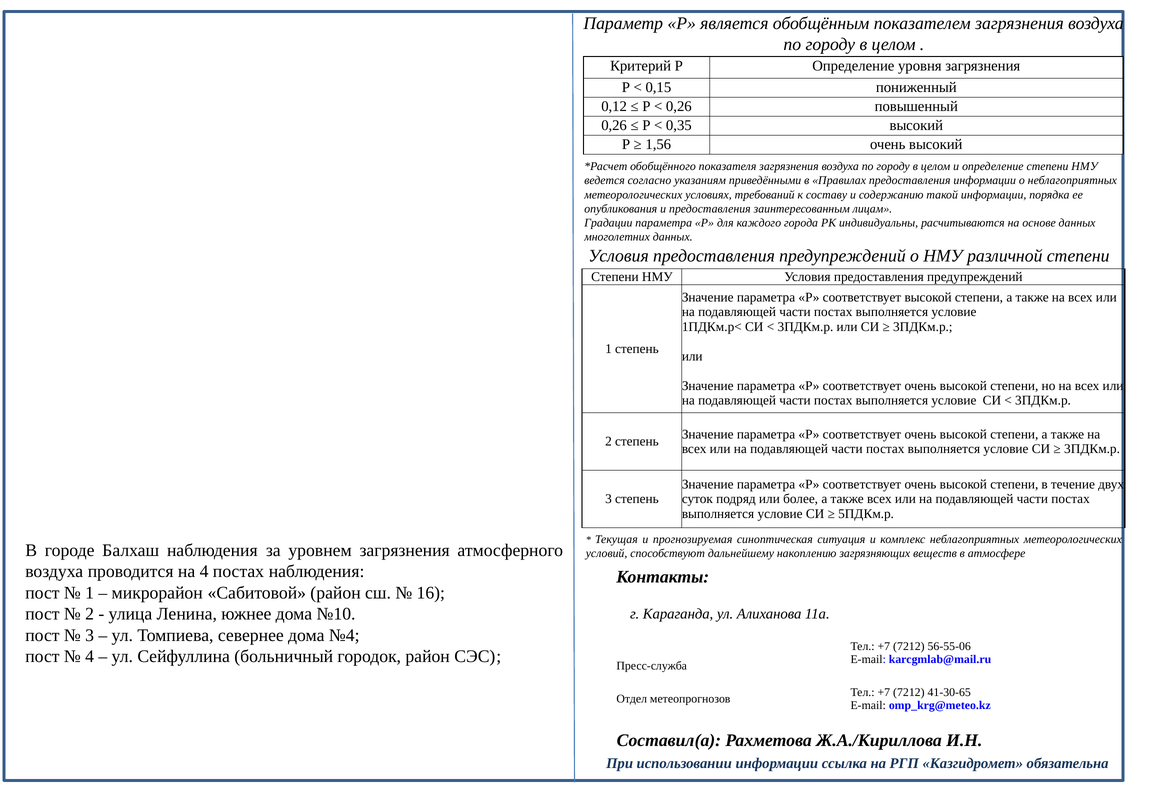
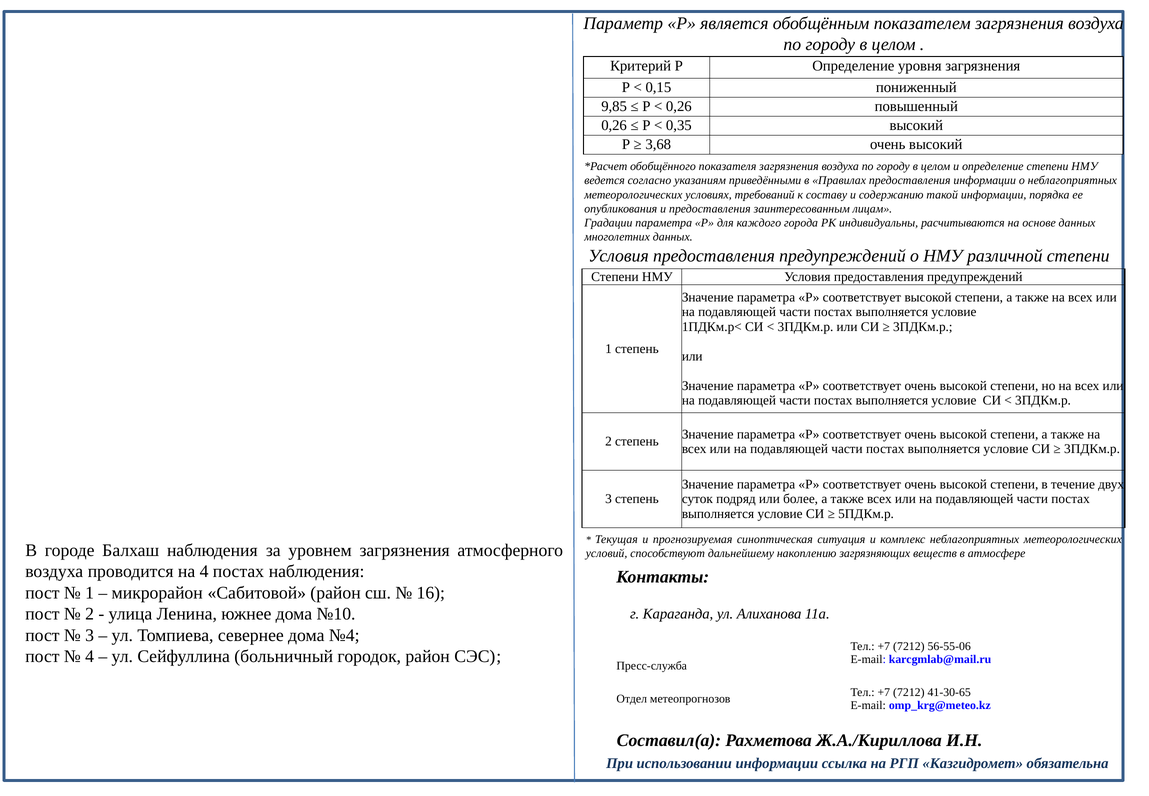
0,12: 0,12 -> 9,85 (614, 106)
1,56: 1,56 -> 3,68 (658, 144)
